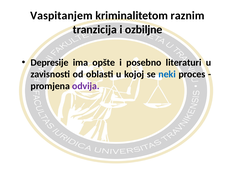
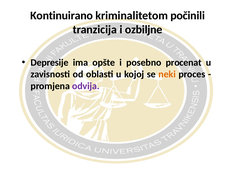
Vaspitanjem: Vaspitanjem -> Kontinuirano (62, 16)
raznim: raznim -> počinili (188, 16)
literaturi: literaturi -> procenat (184, 63)
neki colour: blue -> orange (167, 74)
